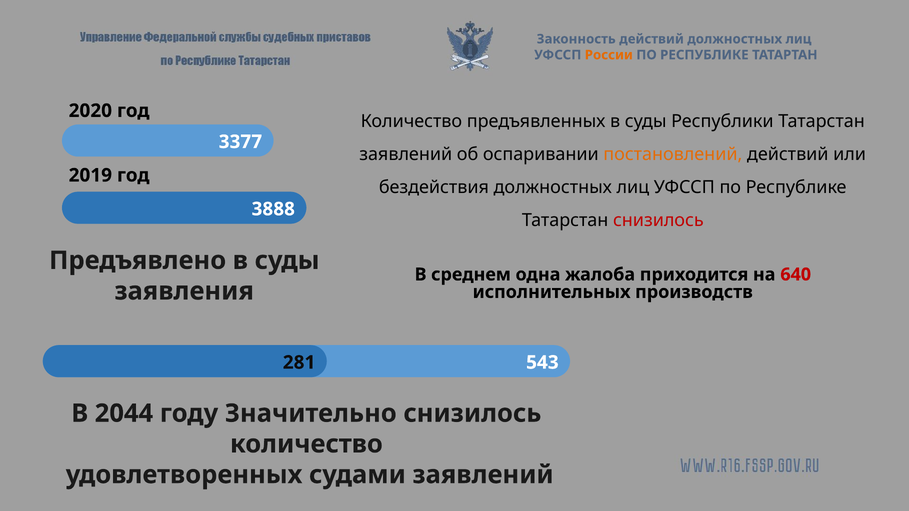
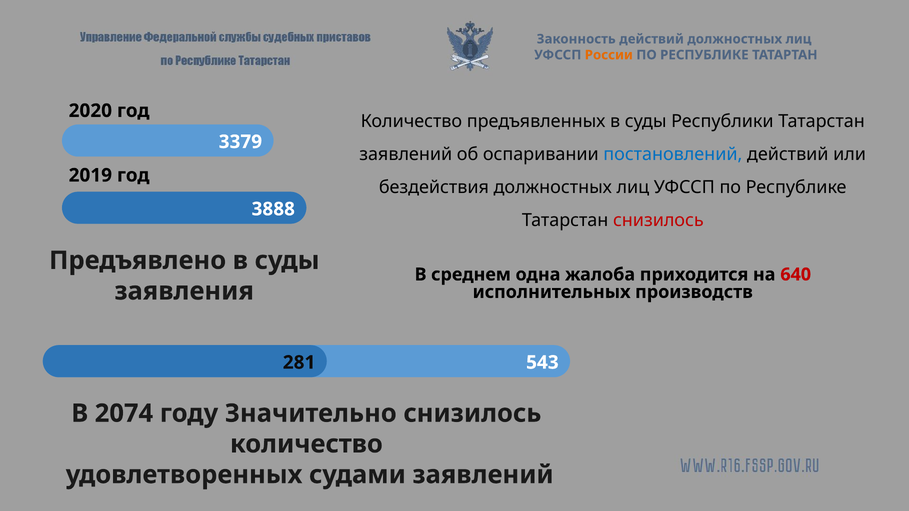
3377: 3377 -> 3379 (240, 142)
постановлений colour: orange -> blue (673, 155)
2044: 2044 -> 2074 (124, 414)
